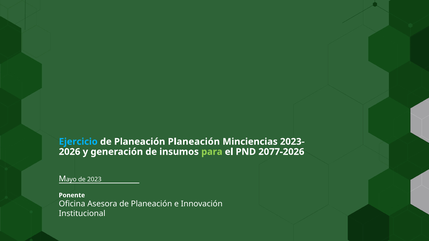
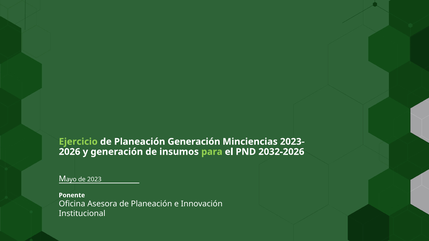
Ejercicio colour: light blue -> light green (78, 142)
Planeación Planeación: Planeación -> Generación (194, 142)
2077-2026: 2077-2026 -> 2032-2026 (281, 152)
